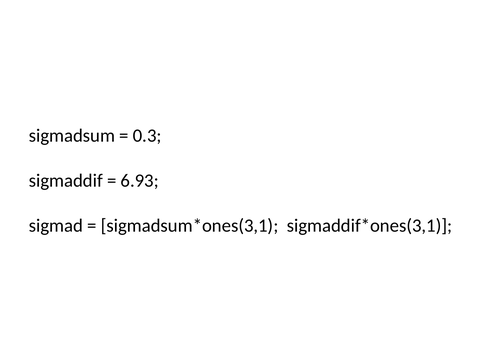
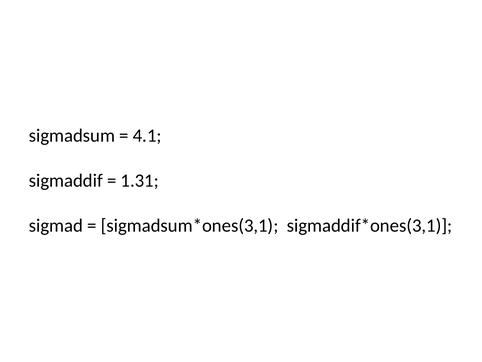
0.3: 0.3 -> 4.1 (147, 135)
6.93: 6.93 -> 1.31 (140, 180)
